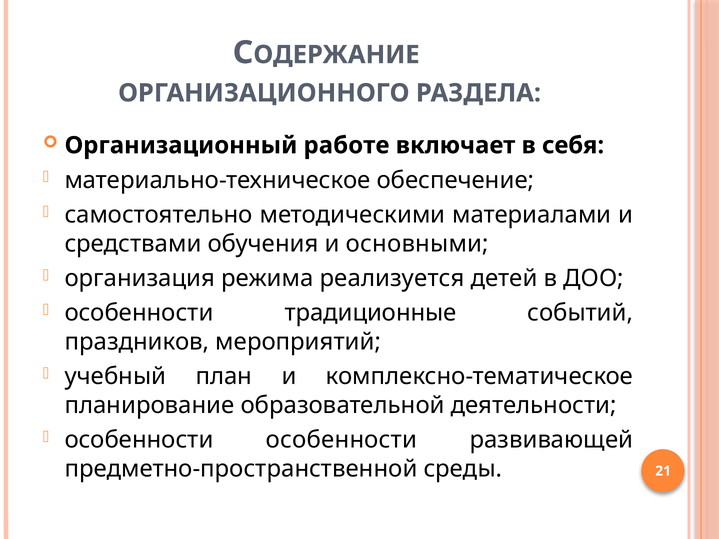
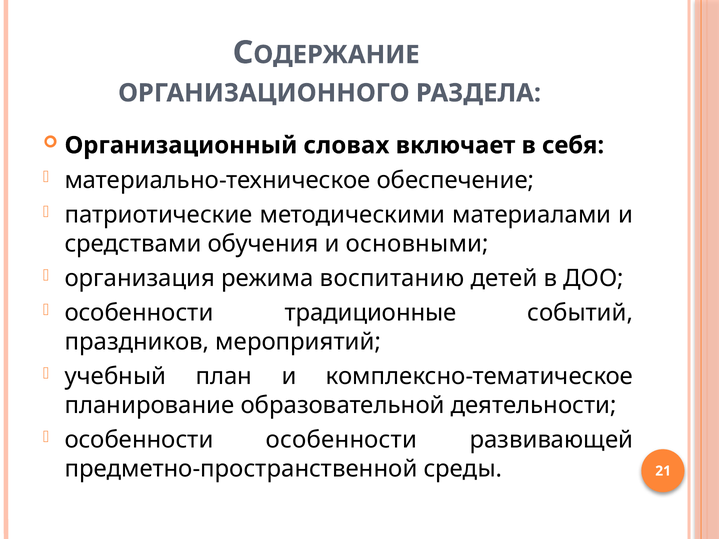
работе: работе -> словах (346, 145)
самостоятельно: самостоятельно -> патриотические (159, 215)
реализуется: реализуется -> воспитанию (392, 278)
